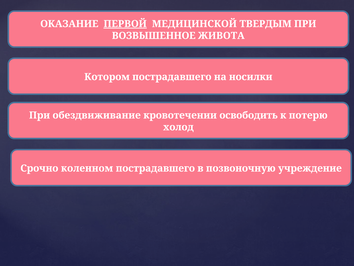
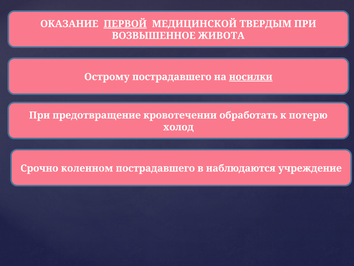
Котором: Котором -> Острому (107, 77)
носилки underline: none -> present (251, 77)
обездвиживание: обездвиживание -> предотвращение (97, 115)
освободить: освободить -> обработать (249, 115)
позвоночную: позвоночную -> наблюдаются (241, 168)
